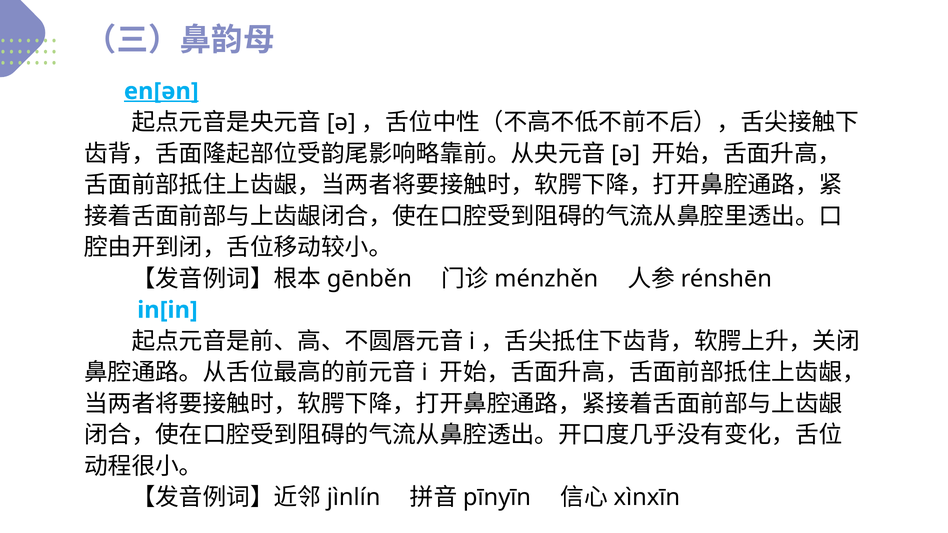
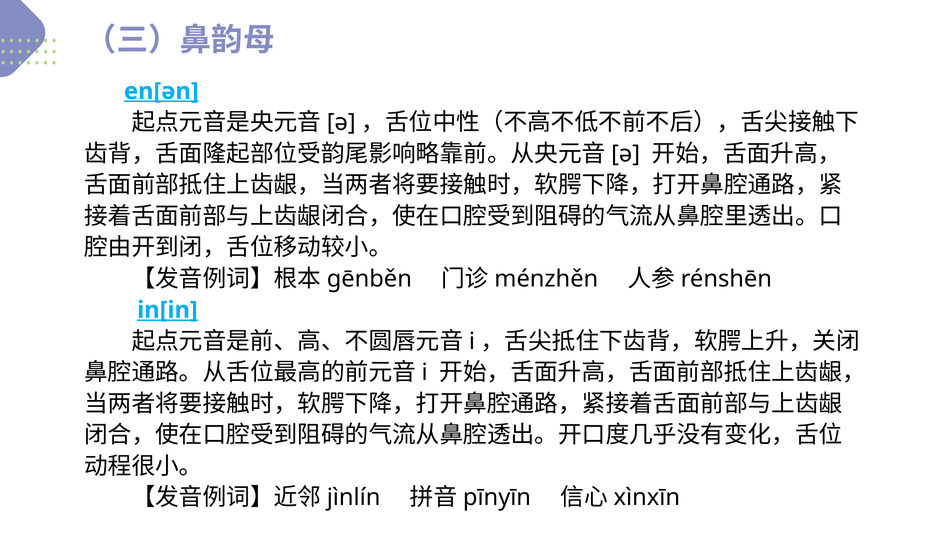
in[in underline: none -> present (167, 310)
